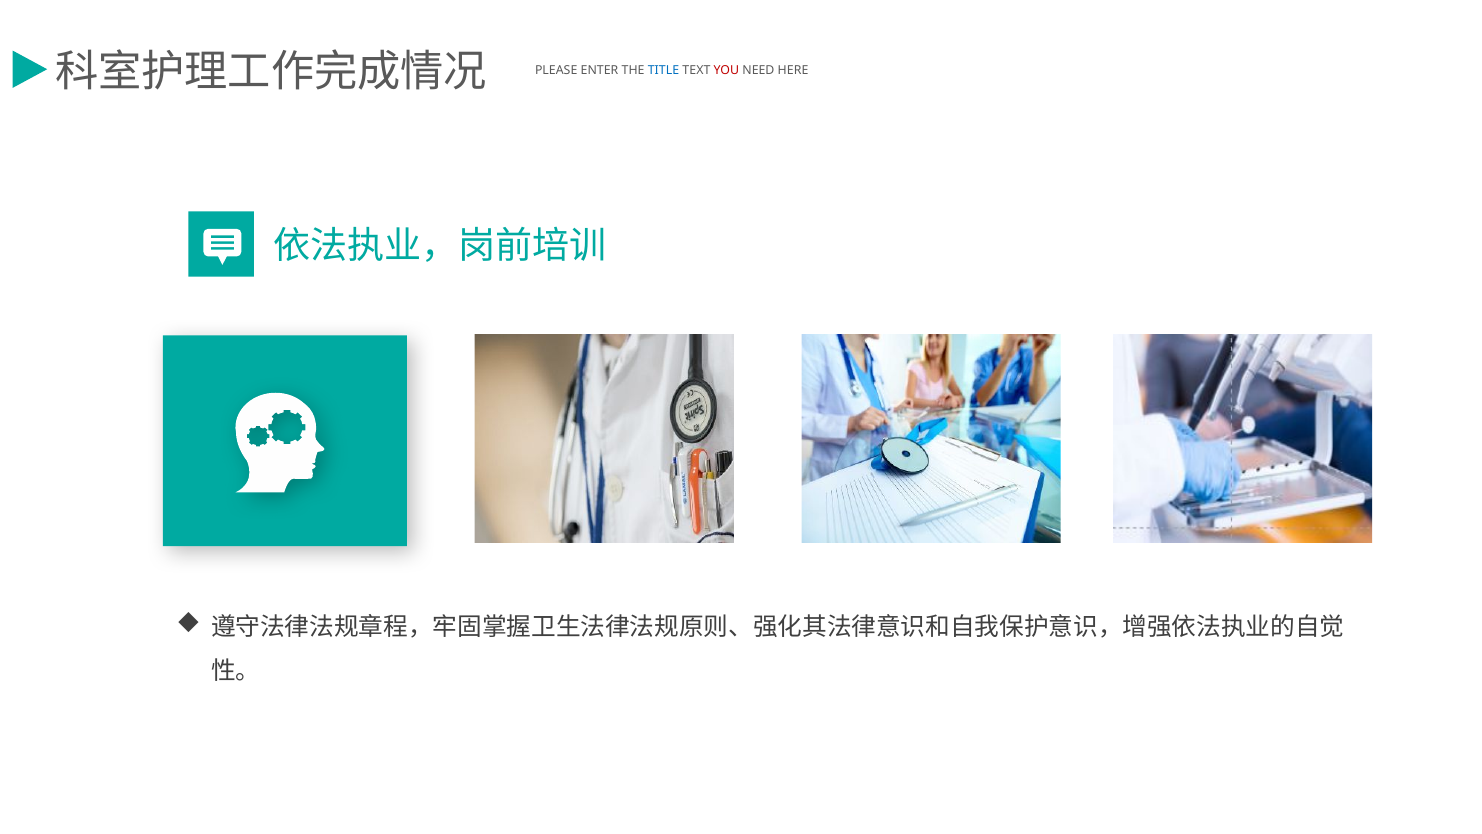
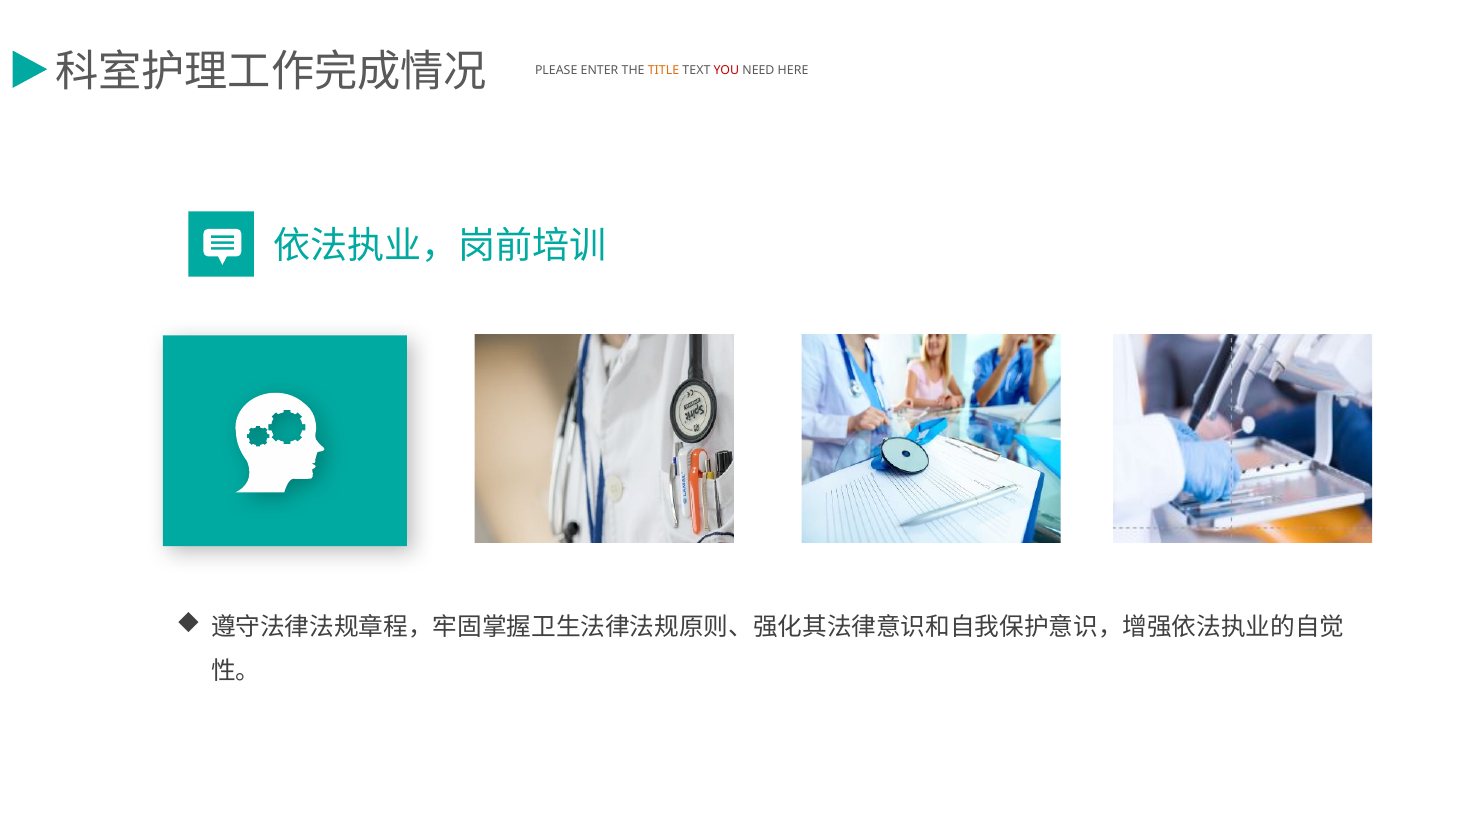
TITLE colour: blue -> orange (663, 70)
